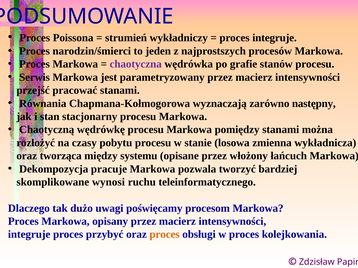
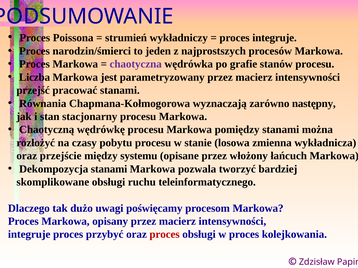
Serwis: Serwis -> Liczba (35, 77)
tworząca: tworząca -> przejście (61, 156)
Dekompozycja pracuje: pracuje -> stanami (109, 169)
skomplikowane wynosi: wynosi -> obsługi (109, 182)
proces colour: orange -> red (165, 235)
